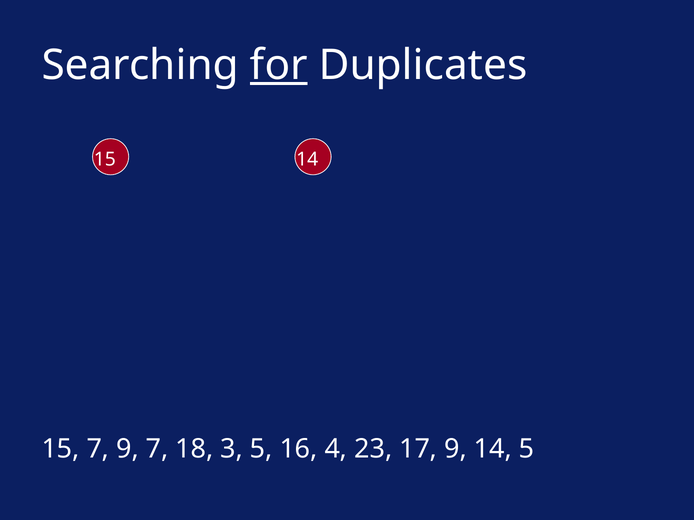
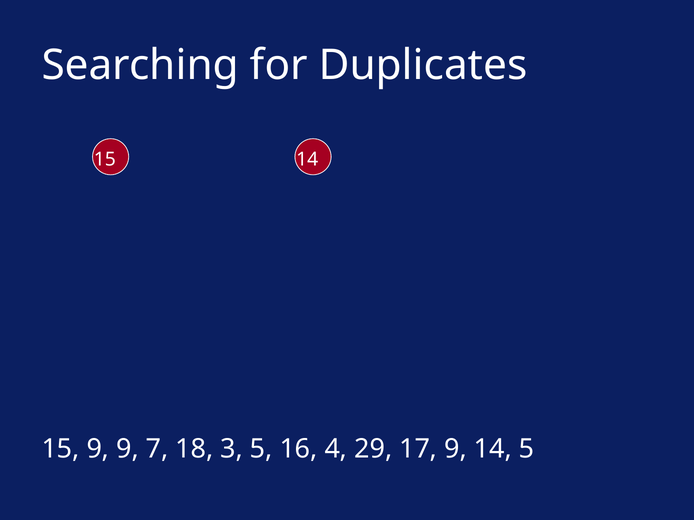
for underline: present -> none (279, 65)
15 7: 7 -> 9 (98, 450)
23: 23 -> 29 (373, 450)
